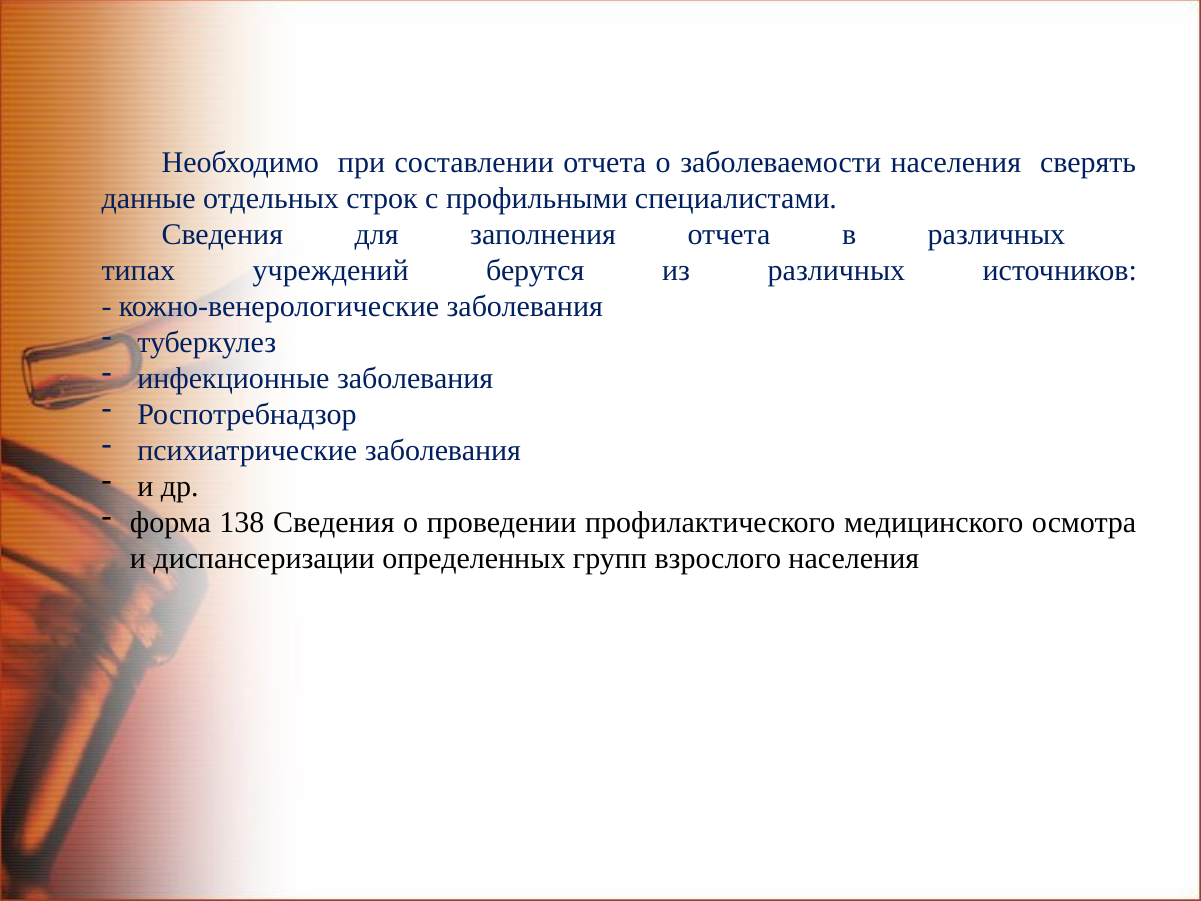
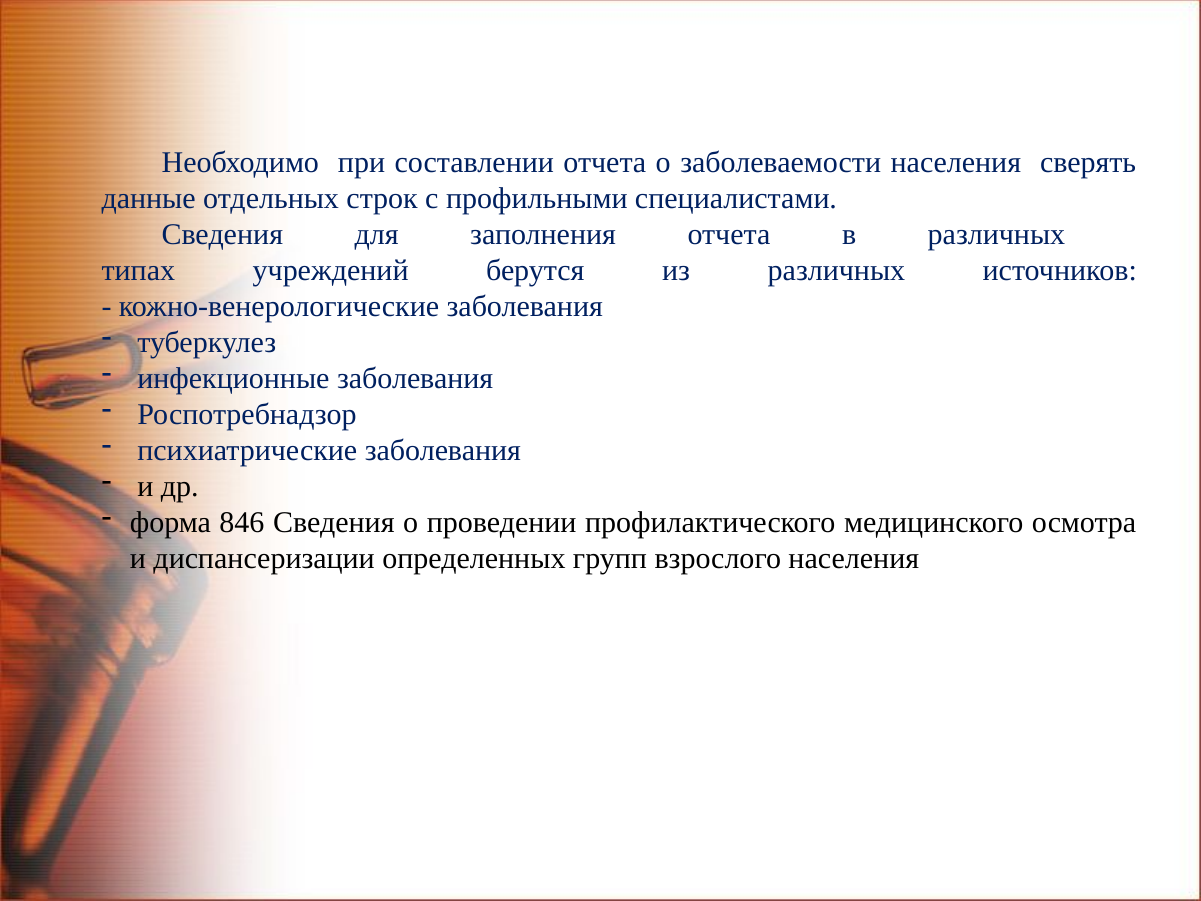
138: 138 -> 846 (242, 523)
